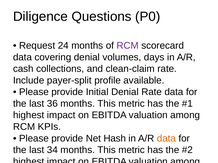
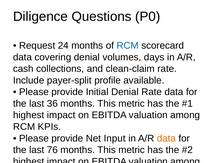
RCM colour: purple -> blue (128, 46)
Hash: Hash -> Input (115, 139)
34: 34 -> 76 (52, 150)
